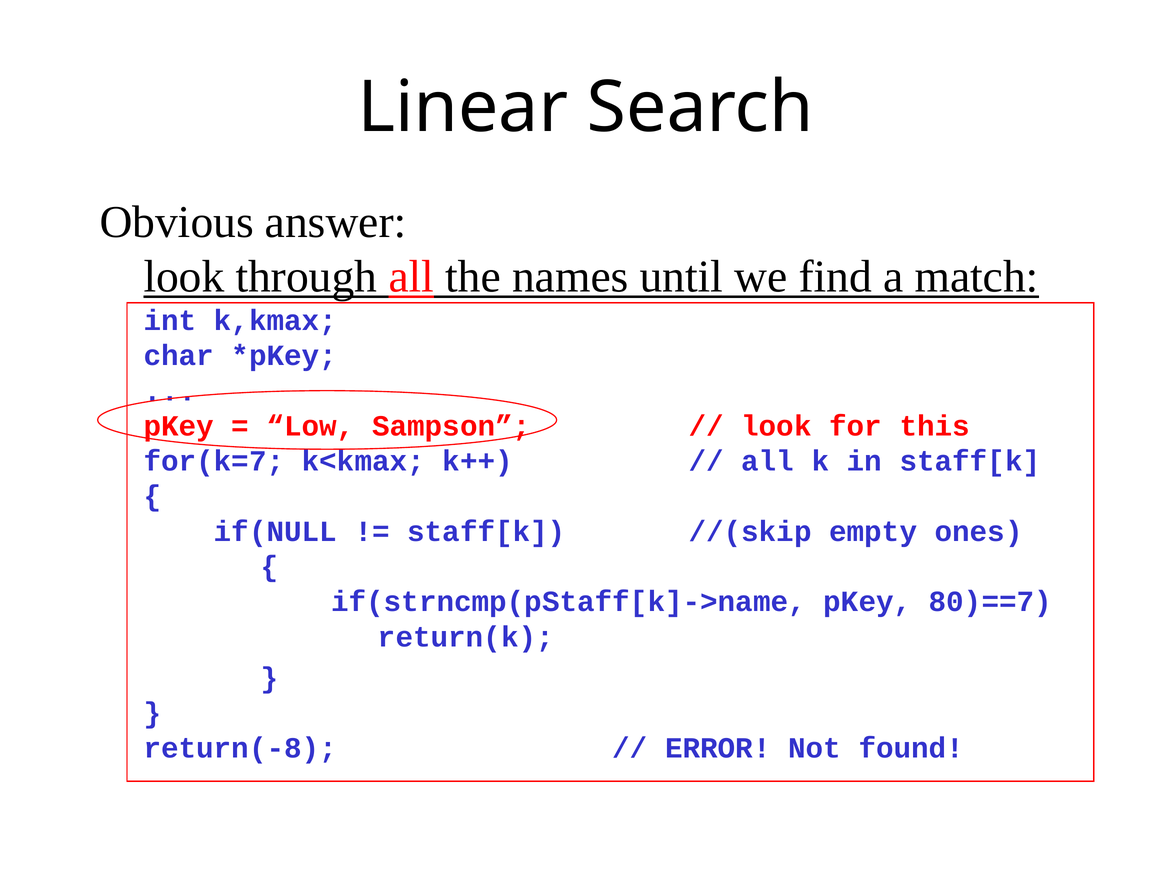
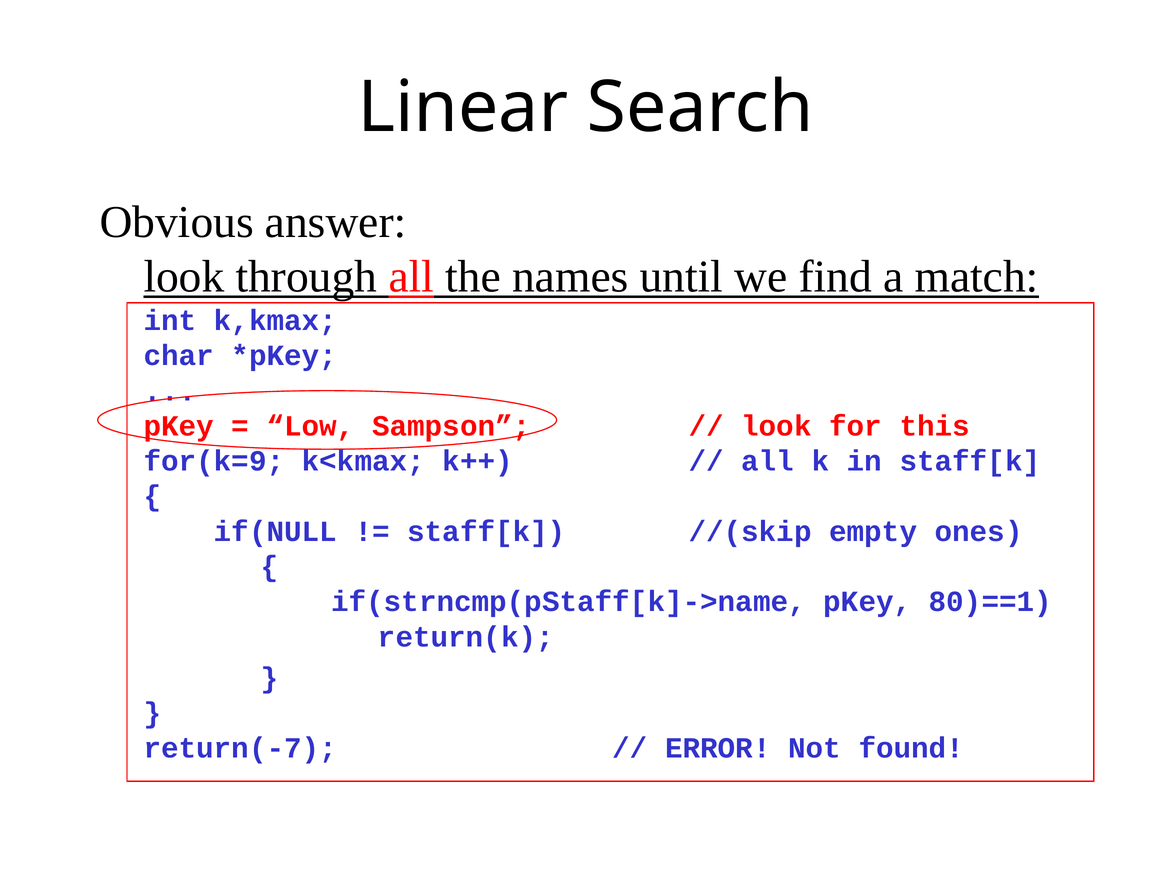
for(k=7: for(k=7 -> for(k=9 (214, 461)
80)==7: 80)==7 -> 80)==1 (990, 602)
return(-8: return(-8 -> return(-7 (240, 748)
